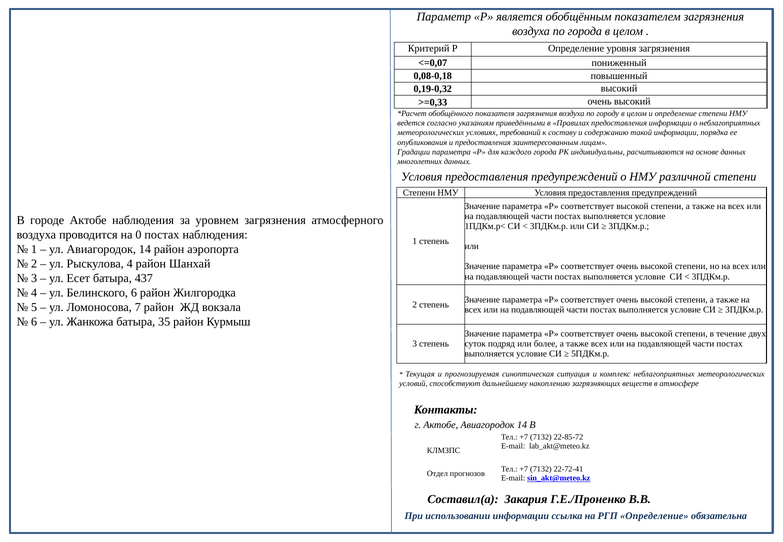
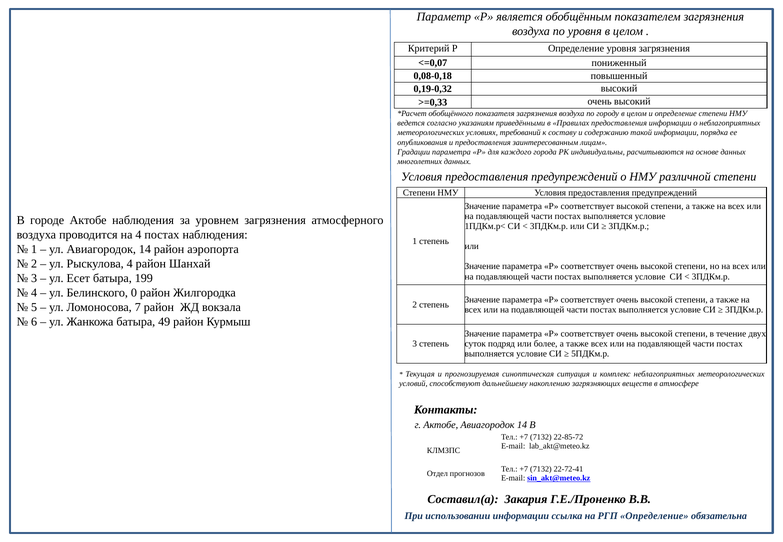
по города: города -> уровня (585, 31)
на 0: 0 -> 4 (138, 235)
437: 437 -> 199 (144, 278)
Белинского 6: 6 -> 0 (134, 293)
35: 35 -> 49 (164, 322)
